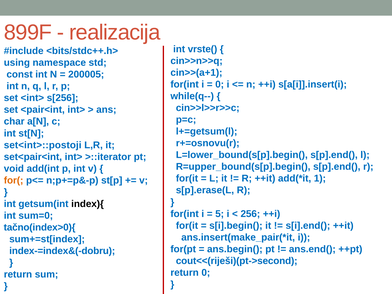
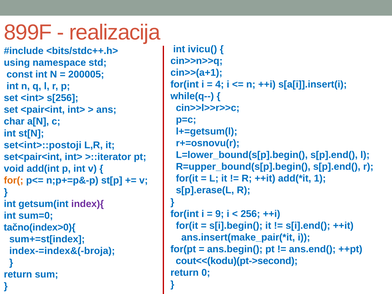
vrste(: vrste( -> ivicu( (202, 49)
0: 0 -> 4 (220, 84)
index){ colour: black -> purple (88, 204)
5: 5 -> 9 (220, 214)
index-=index&(-dobru: index-=index&(-dobru -> index-=index&(-broja (62, 251)
cout<<(riješi)(pt->second: cout<<(riješi)(pt->second -> cout<<(kodu)(pt->second (237, 261)
